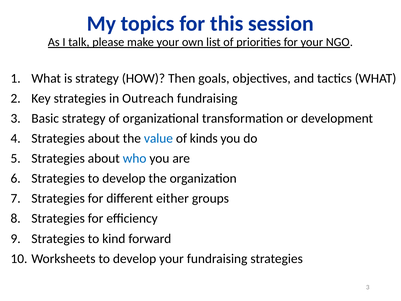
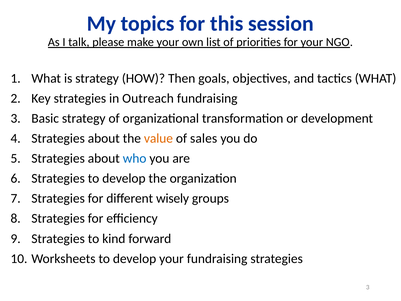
value colour: blue -> orange (158, 138)
kinds: kinds -> sales (204, 138)
either: either -> wisely (173, 198)
